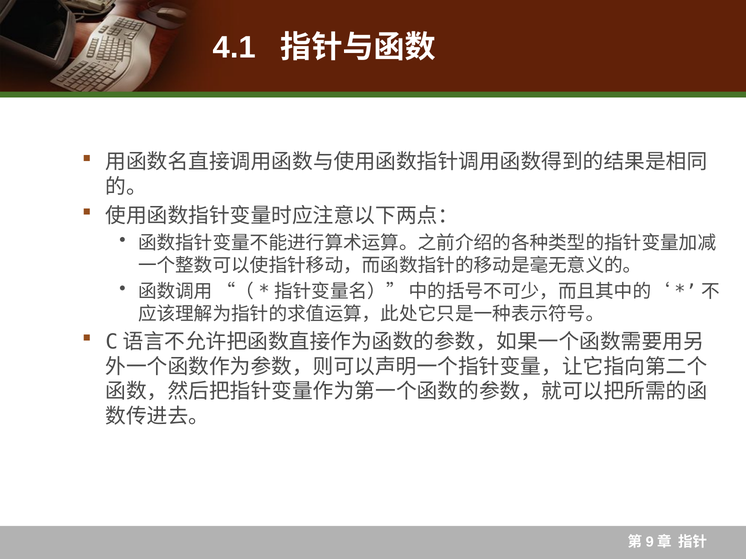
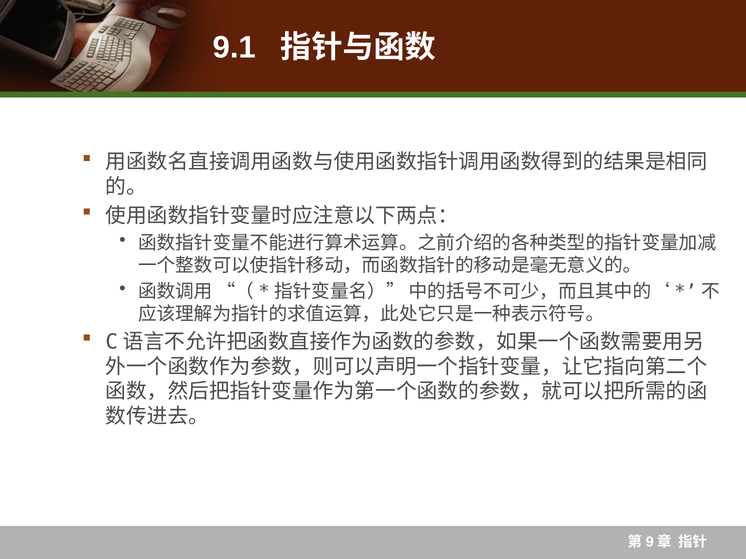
4.1: 4.1 -> 9.1 (234, 48)
